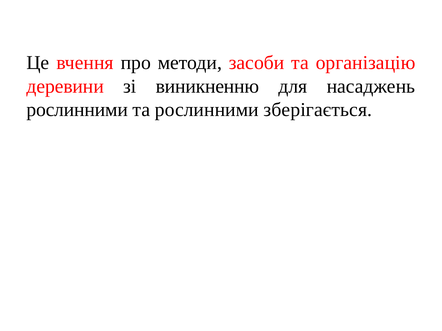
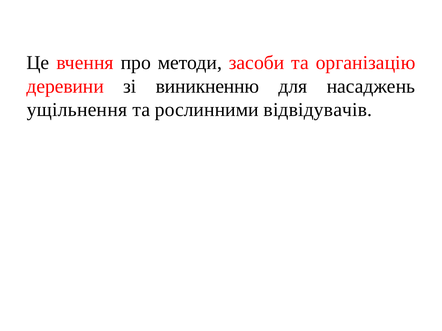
рослинними: рослинними -> ущільнення (77, 110)
зберігається: зберігається -> відвідувачів (318, 110)
